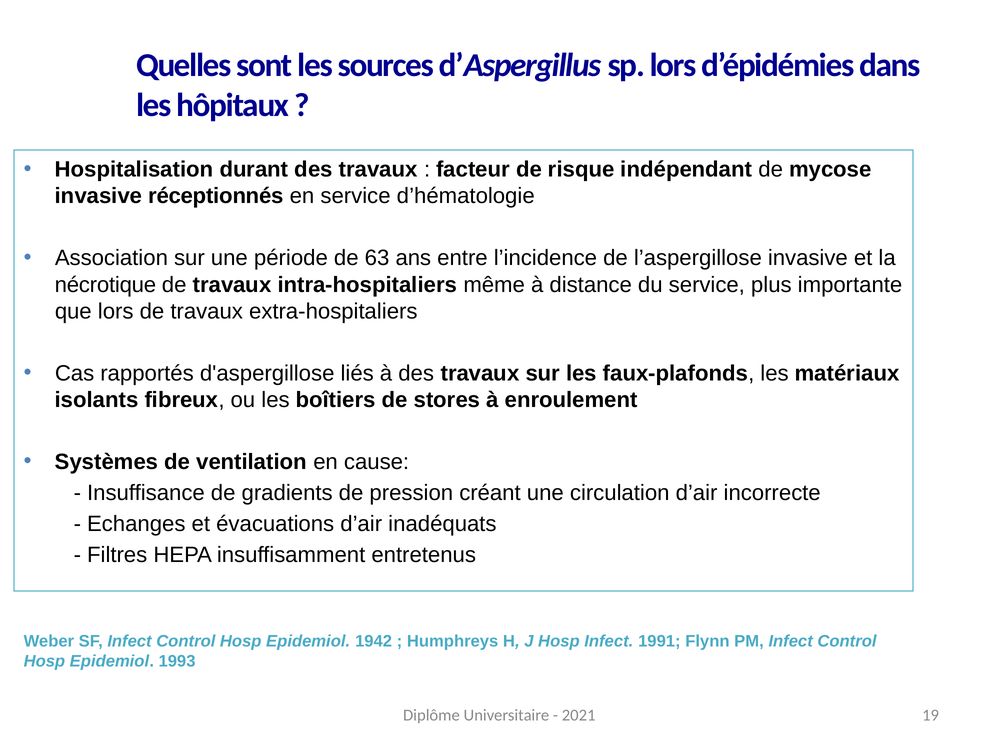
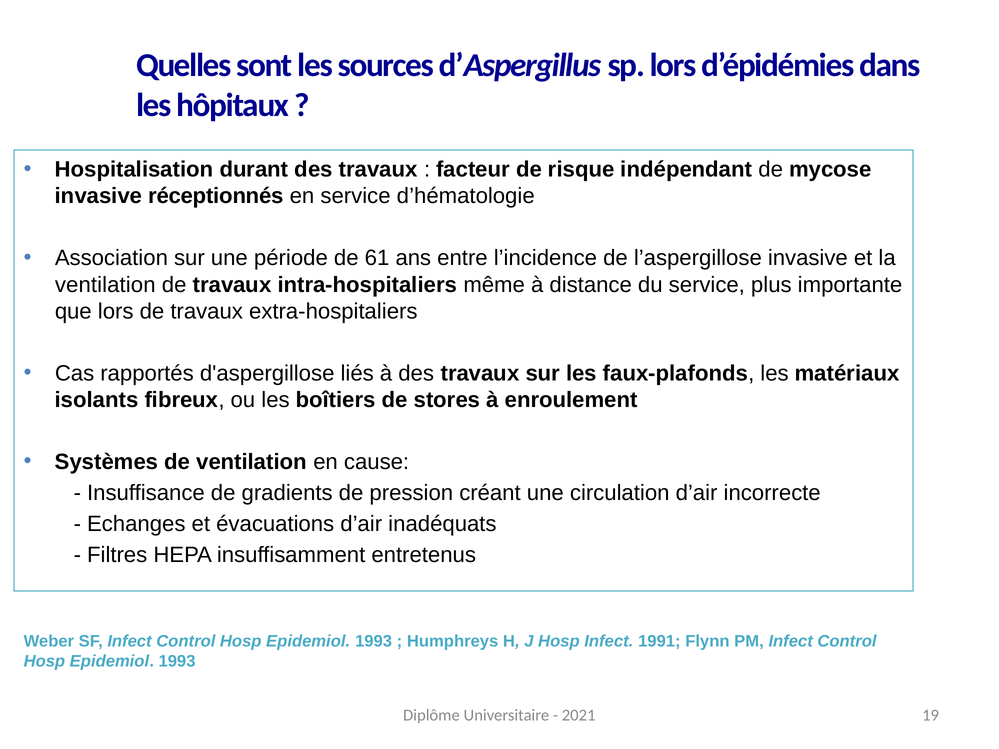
63: 63 -> 61 (377, 258)
nécrotique: nécrotique -> ventilation (105, 285)
1942: 1942 -> 1993 (374, 642)
